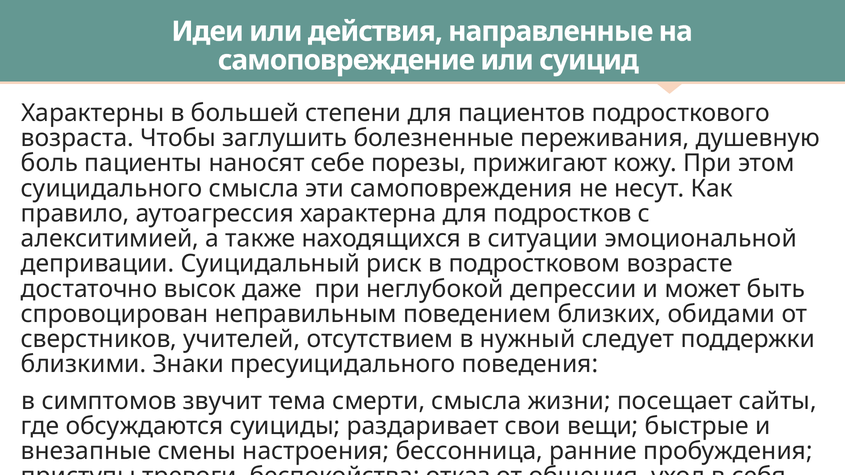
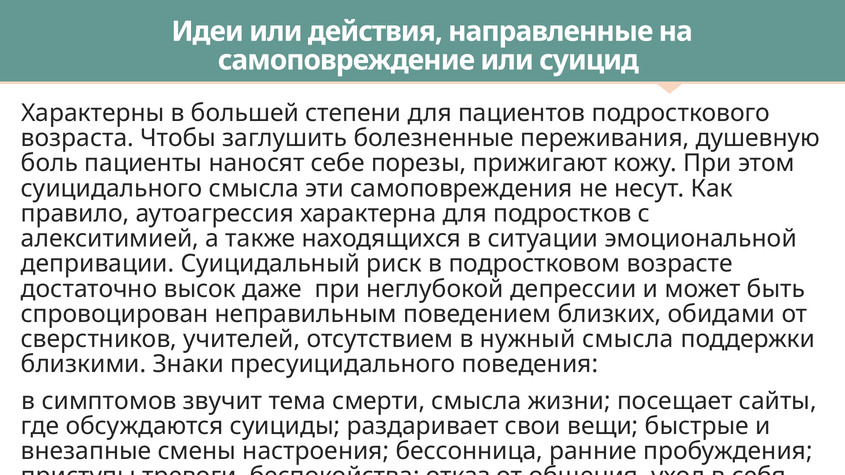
нужный следует: следует -> смысла (628, 339)
